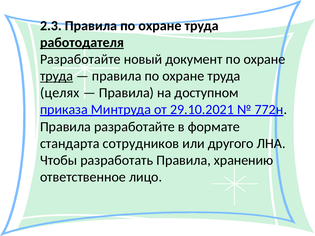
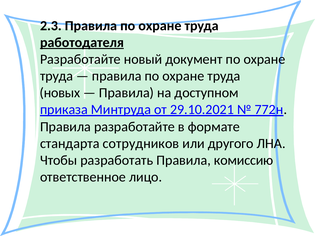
труда underline: present -> none (57, 76)
целях: целях -> новых (60, 93)
хранению: хранению -> комиссию (244, 160)
